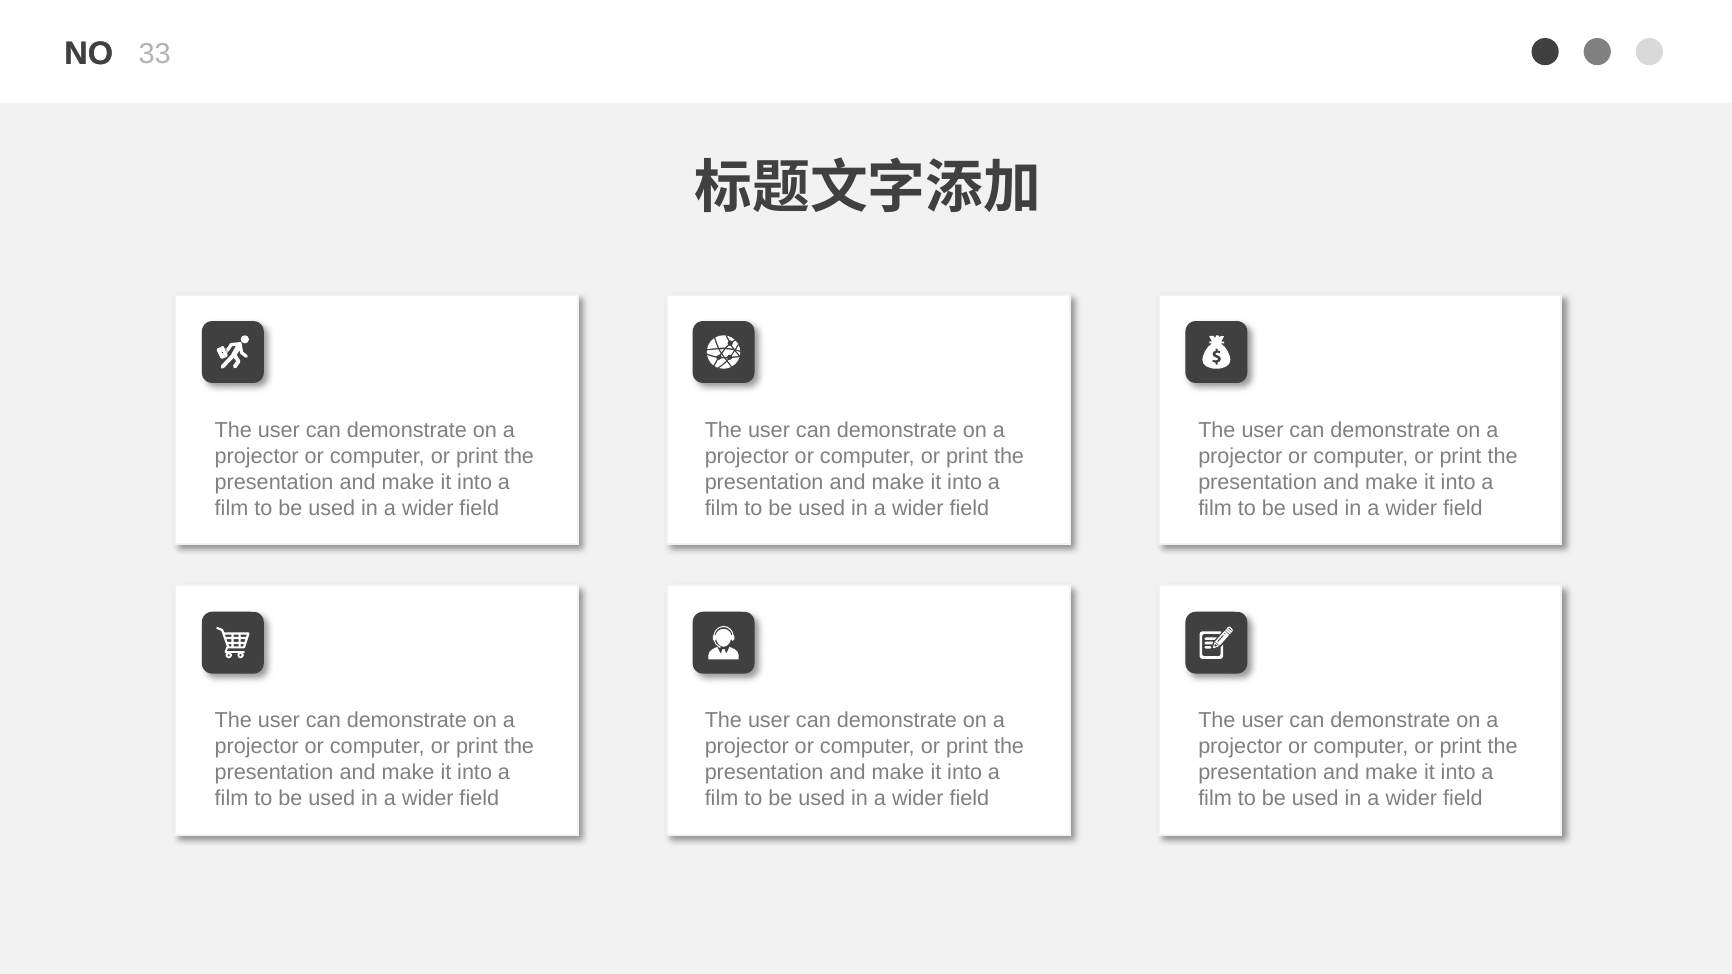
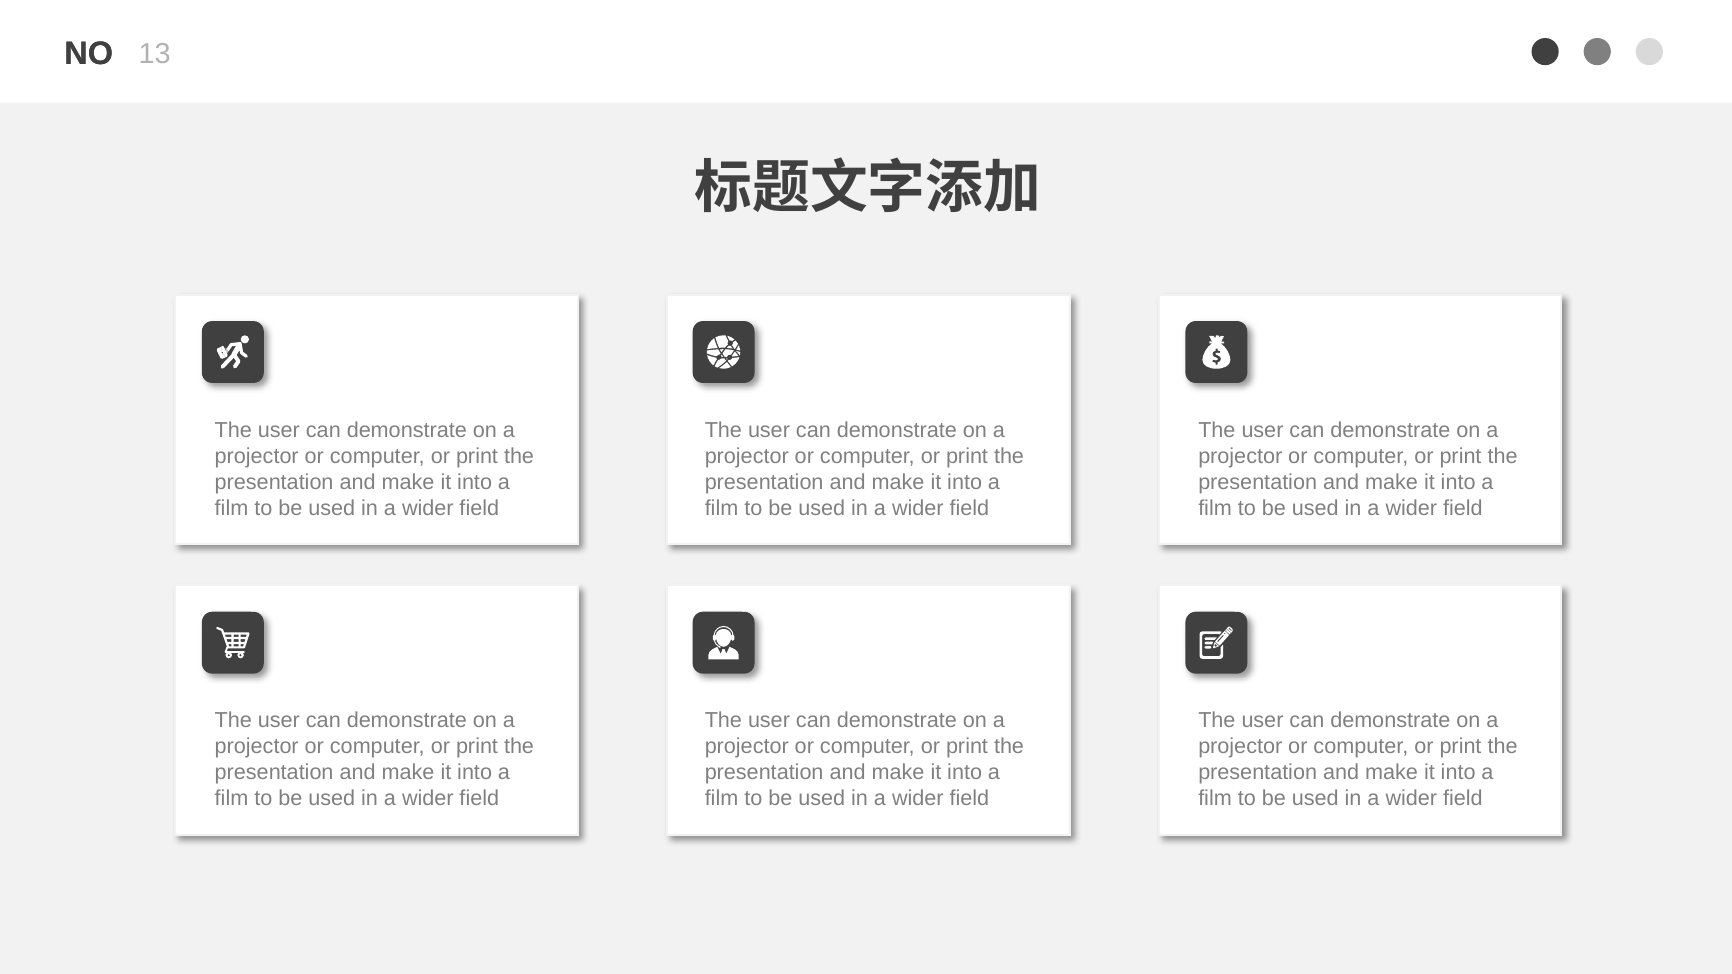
33: 33 -> 13 (155, 54)
